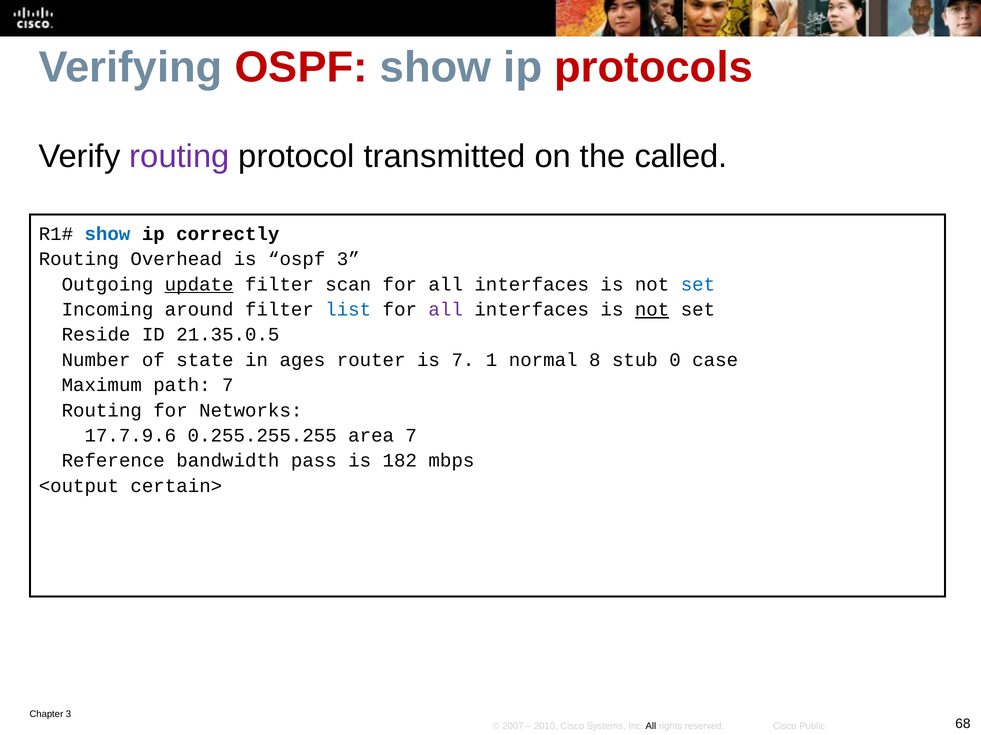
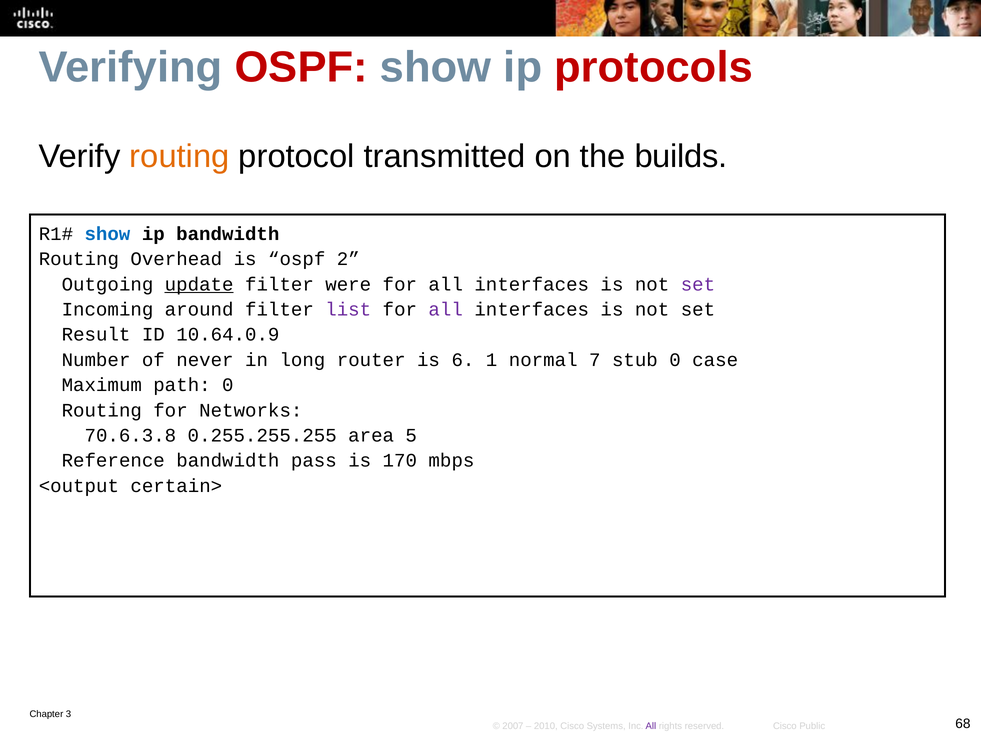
routing colour: purple -> orange (179, 157)
called: called -> builds (681, 157)
ip correctly: correctly -> bandwidth (228, 234)
ospf 3: 3 -> 2 (348, 259)
scan: scan -> were (348, 285)
set colour: blue -> purple (698, 285)
list colour: blue -> purple (348, 310)
not underline: present -> none (652, 310)
Reside: Reside -> Result (96, 335)
21.35.0.5: 21.35.0.5 -> 10.64.0.9 (228, 335)
state: state -> never (205, 360)
ages: ages -> long (302, 360)
is 7: 7 -> 6 (463, 360)
8: 8 -> 7 (595, 360)
path 7: 7 -> 0 (228, 385)
17.7.9.6: 17.7.9.6 -> 70.6.3.8 (130, 436)
area 7: 7 -> 5 (411, 436)
182: 182 -> 170 (400, 461)
All colour: black -> purple (651, 727)
